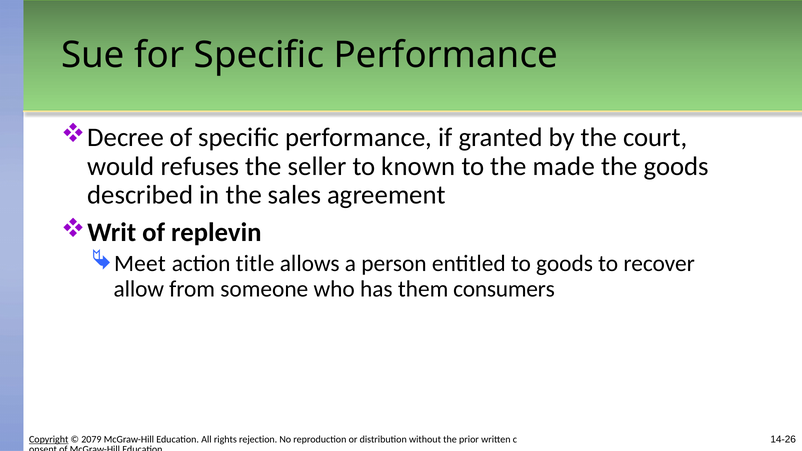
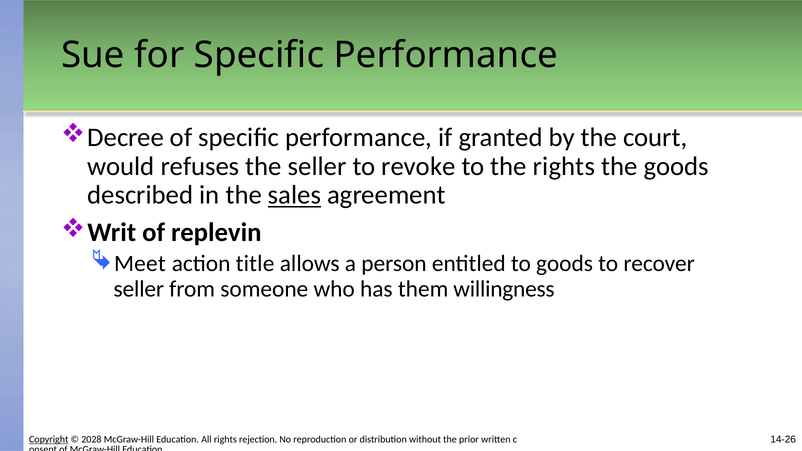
known: known -> revoke (418, 166)
the made: made -> rights (564, 166)
sales underline: none -> present (295, 195)
allow: allow -> seller (139, 289)
consumers: consumers -> willingness (504, 289)
2079: 2079 -> 2028 (91, 440)
